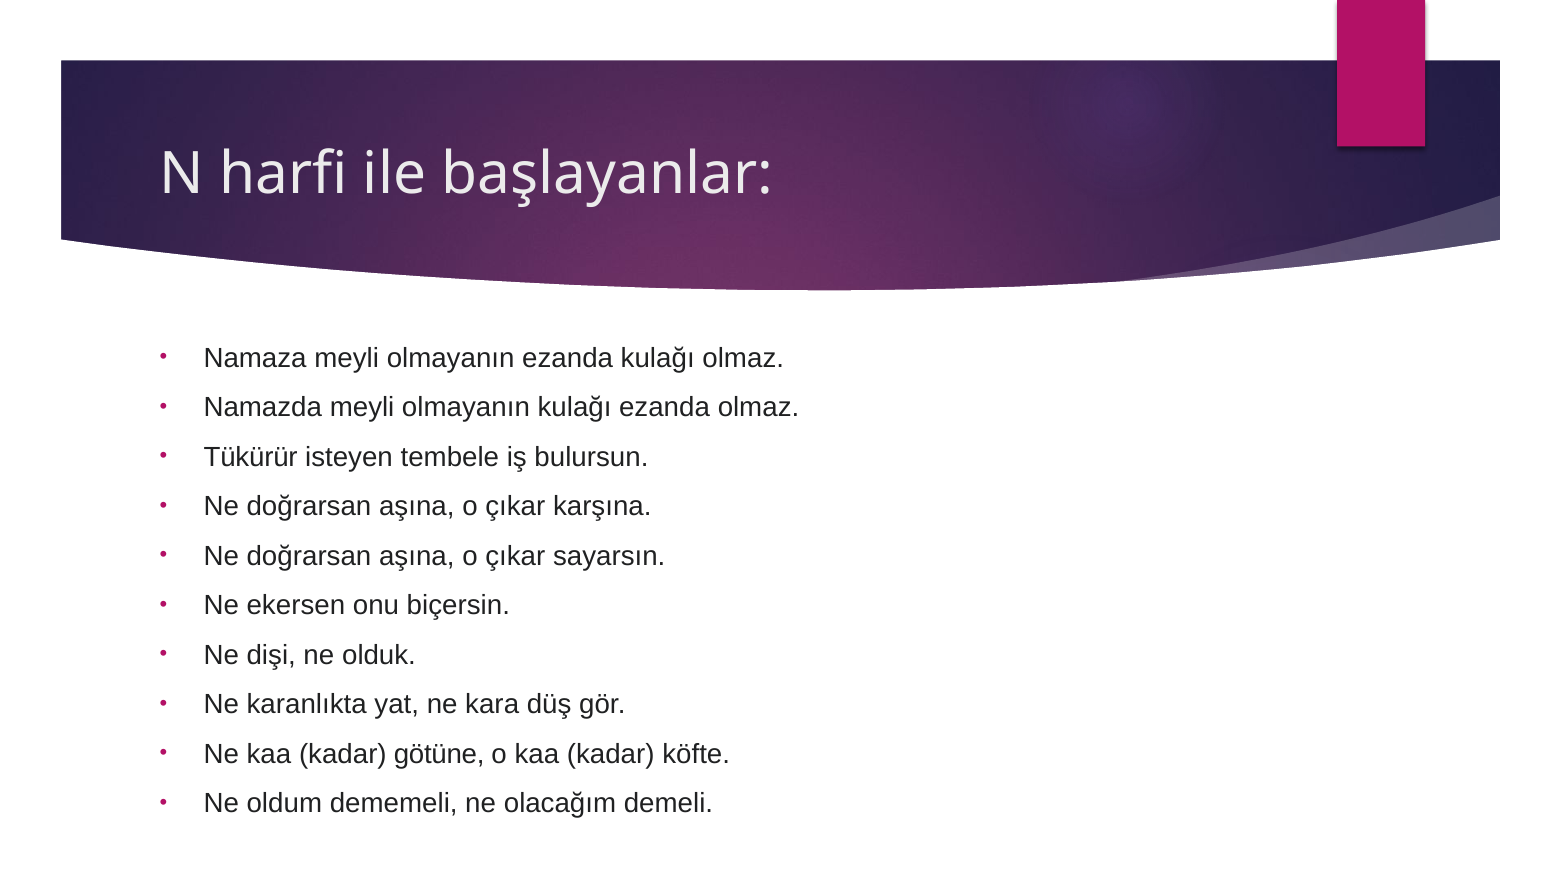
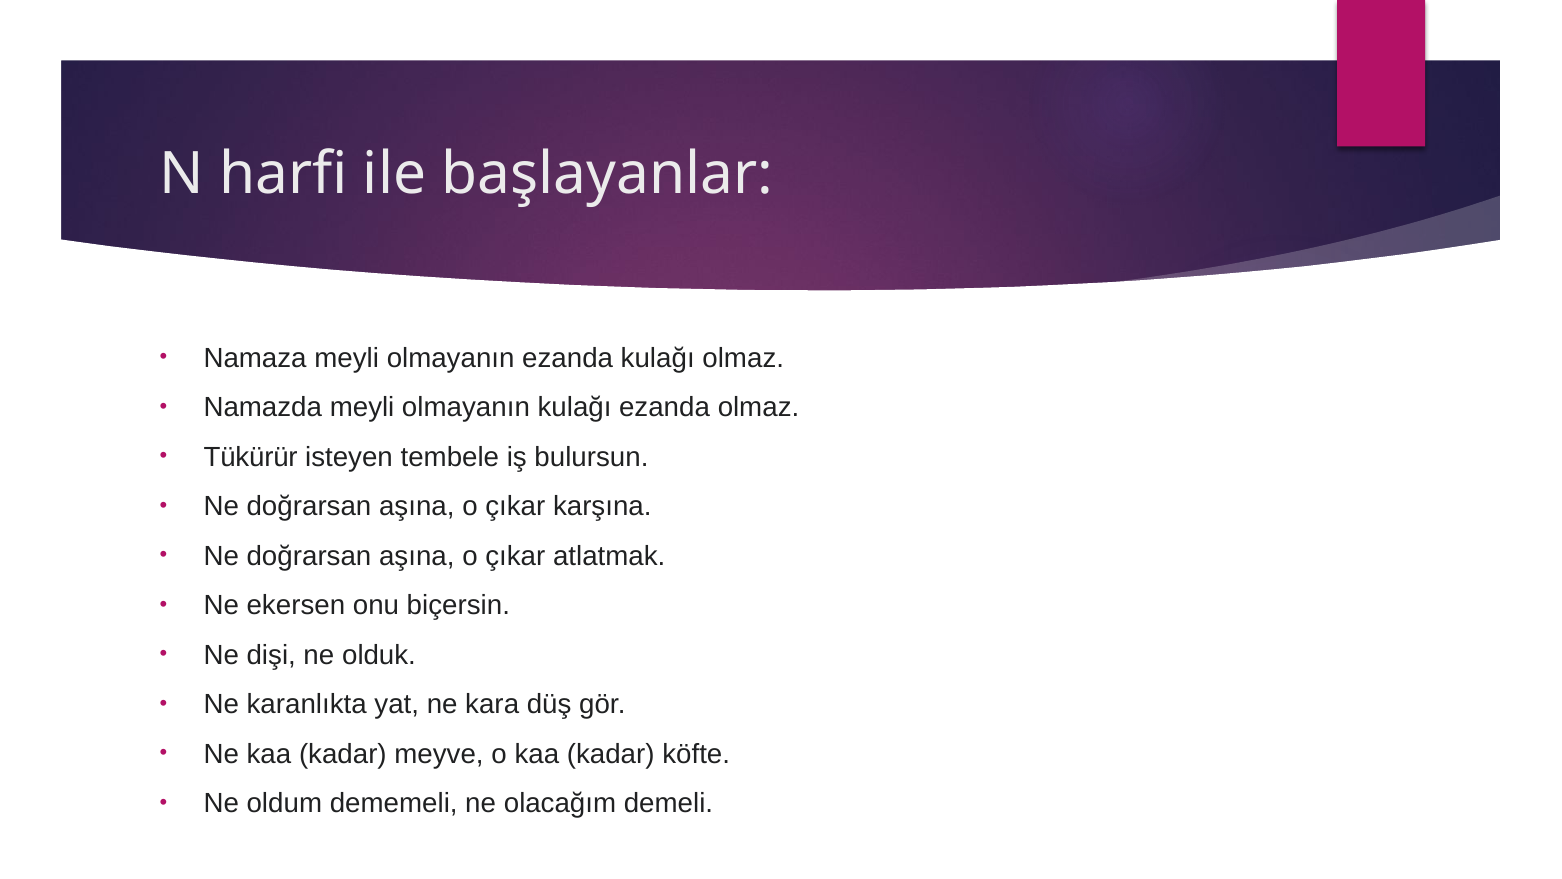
sayarsın: sayarsın -> atlatmak (609, 556)
götüne: götüne -> meyve (439, 754)
